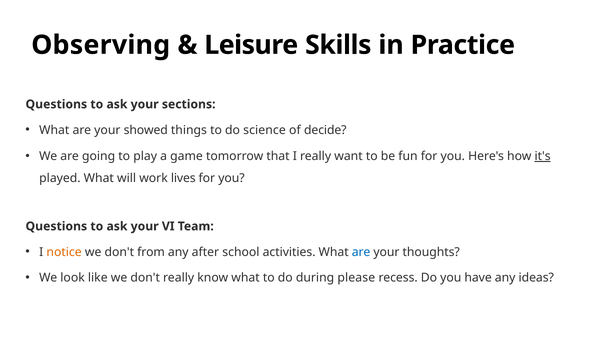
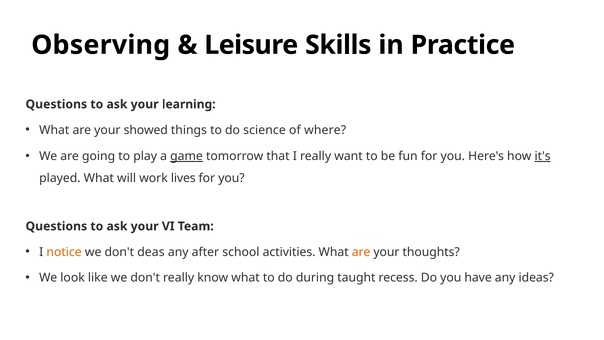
sections: sections -> learning (189, 104)
decide: decide -> where (325, 130)
game underline: none -> present (187, 156)
from: from -> deas (151, 252)
are colour: blue -> orange (361, 252)
please: please -> taught (356, 278)
